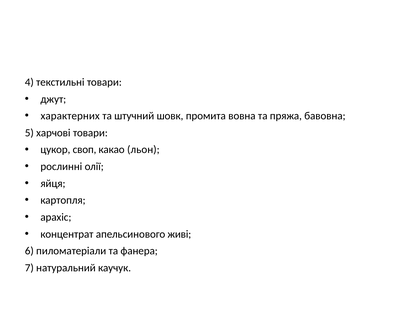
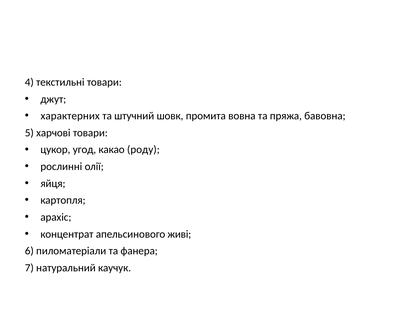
своп: своп -> угод (84, 149)
льон: льон -> роду (143, 149)
